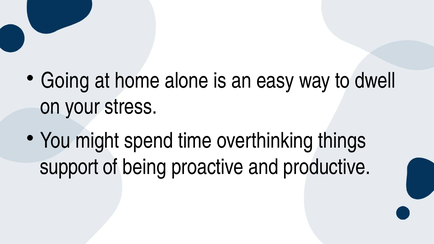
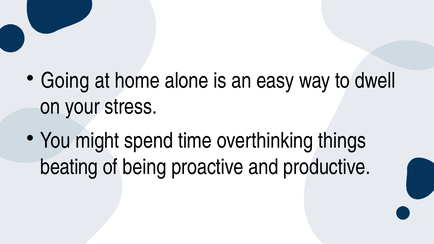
support: support -> beating (69, 167)
